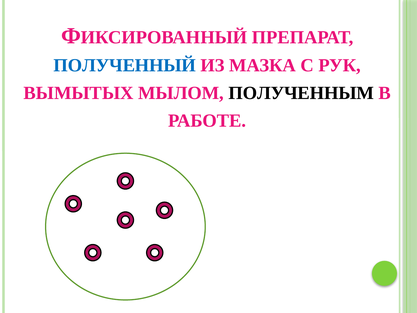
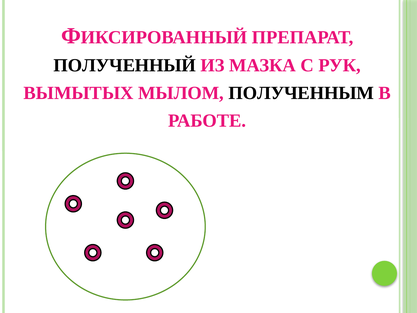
ПОЛУЧЕННЫЙ colour: blue -> black (125, 65)
